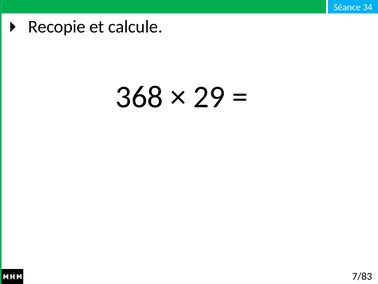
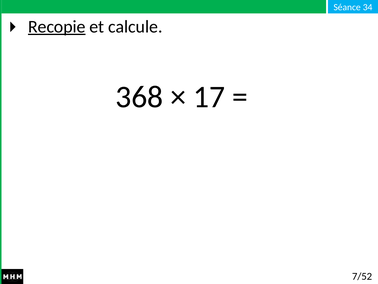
Recopie underline: none -> present (57, 27)
29: 29 -> 17 (209, 97)
7/83: 7/83 -> 7/52 (362, 276)
